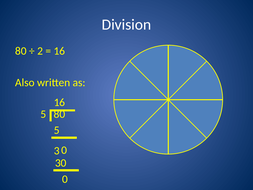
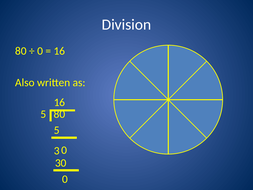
2: 2 -> 0 (40, 51)
